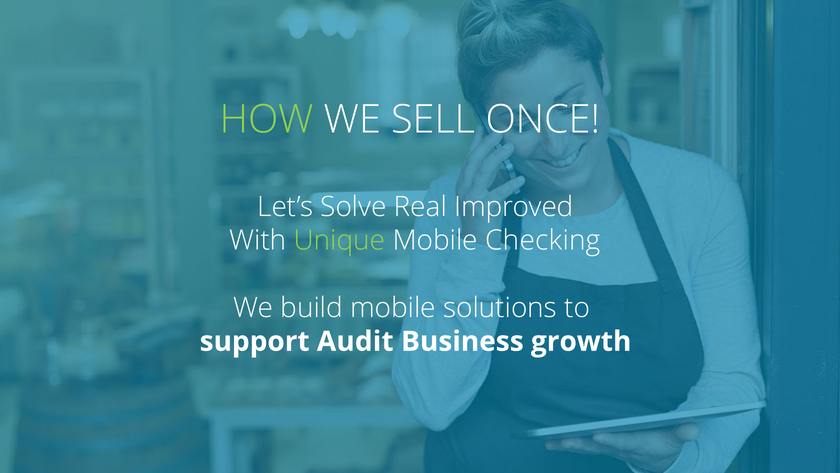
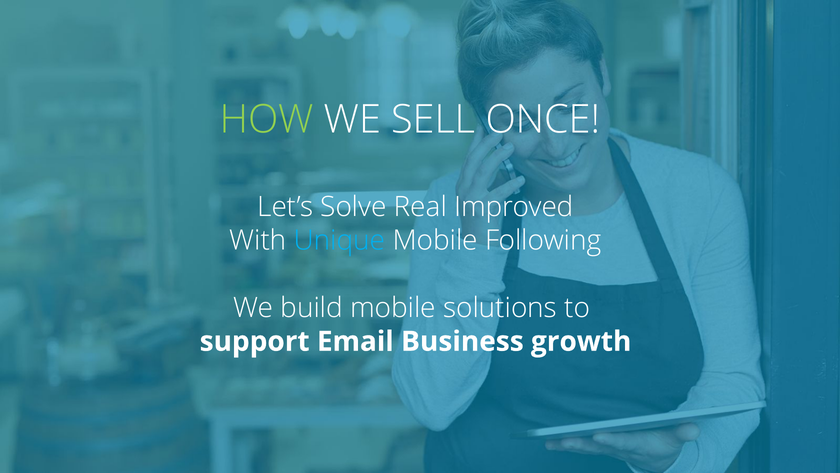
Unique colour: light green -> light blue (339, 240)
Checking: Checking -> Following (543, 240)
Audit: Audit -> Email (355, 341)
